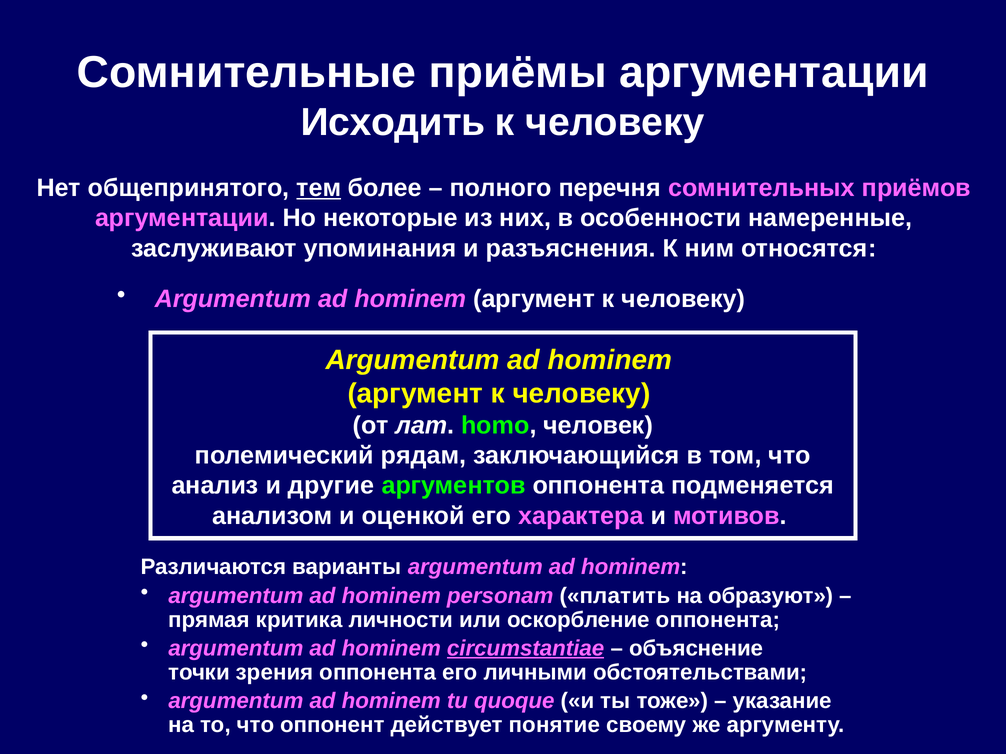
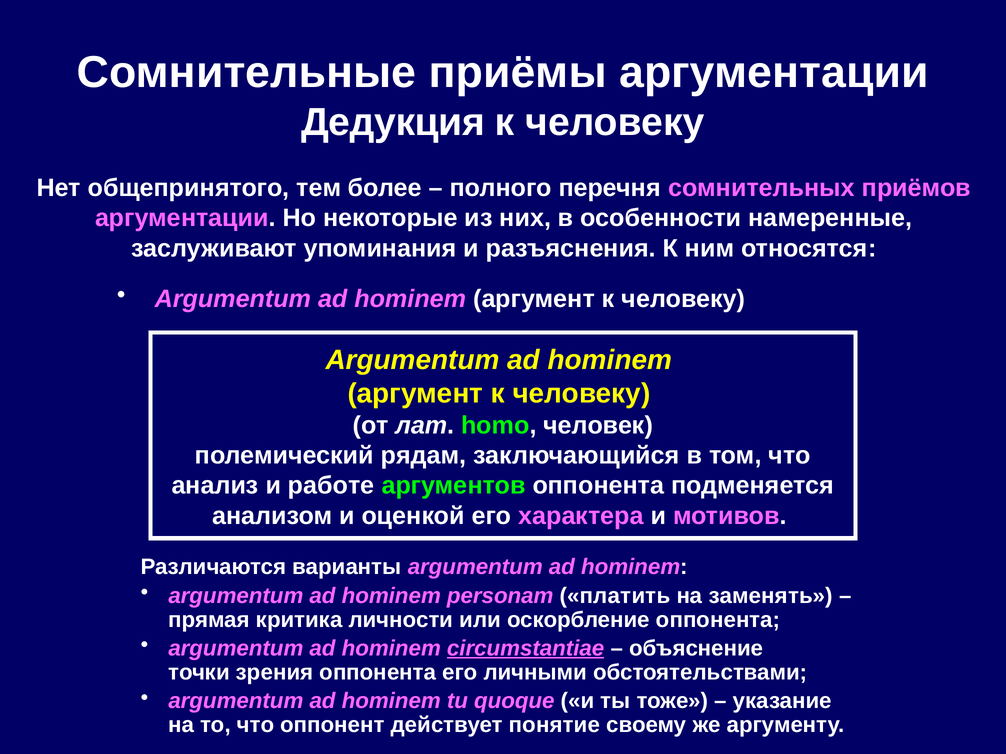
Исходить: Исходить -> Дедукция (393, 123)
тем underline: present -> none (319, 188)
другие: другие -> работе (331, 486)
образуют: образуют -> заменять (771, 596)
